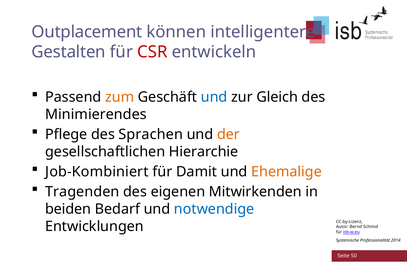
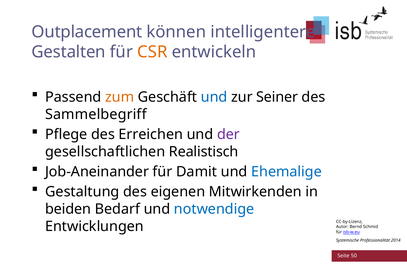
CSR colour: red -> orange (152, 52)
Gleich: Gleich -> Seiner (277, 97)
Minimierendes: Minimierendes -> Sammelbegriff (96, 114)
Sprachen: Sprachen -> Erreichen (151, 134)
der colour: orange -> purple (228, 134)
Hierarchie: Hierarchie -> Realistisch (204, 152)
Job-Kombiniert: Job-Kombiniert -> Job-Aneinander (97, 172)
Ehemalige colour: orange -> blue (287, 172)
Tragenden: Tragenden -> Gestaltung (82, 192)
